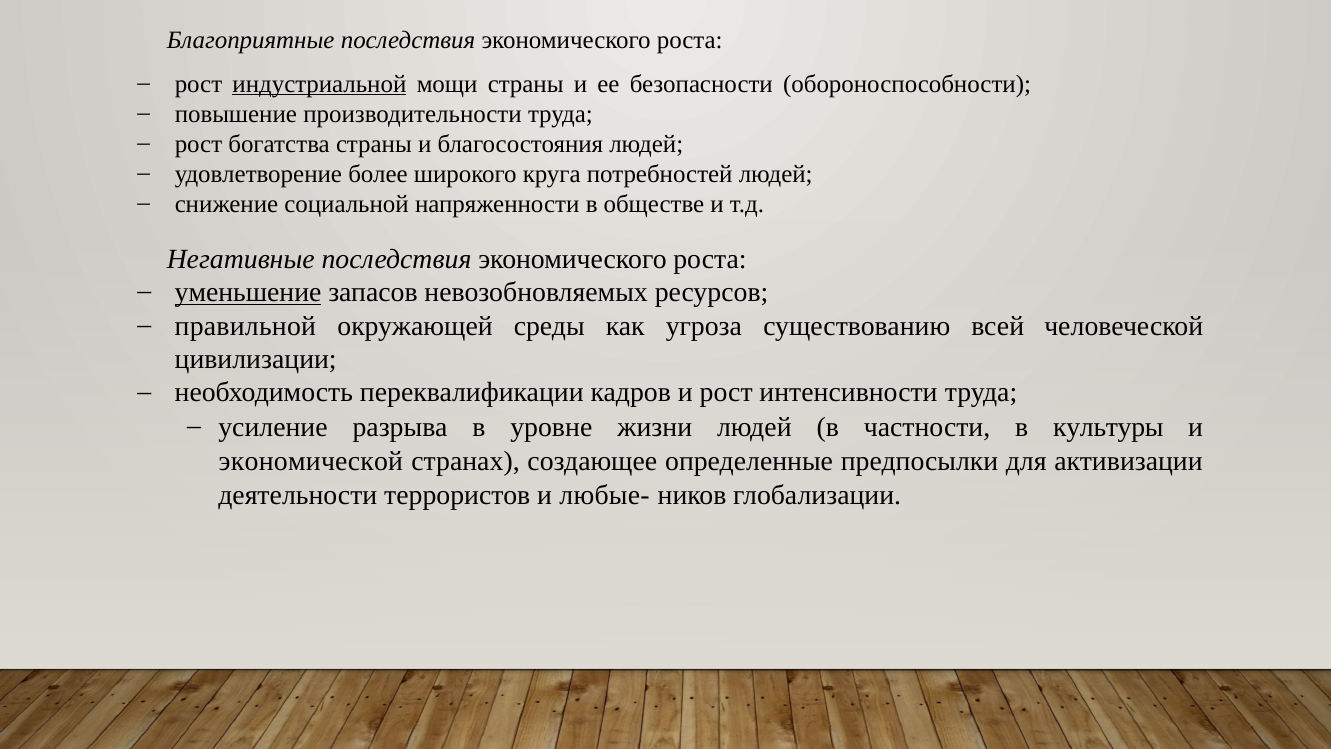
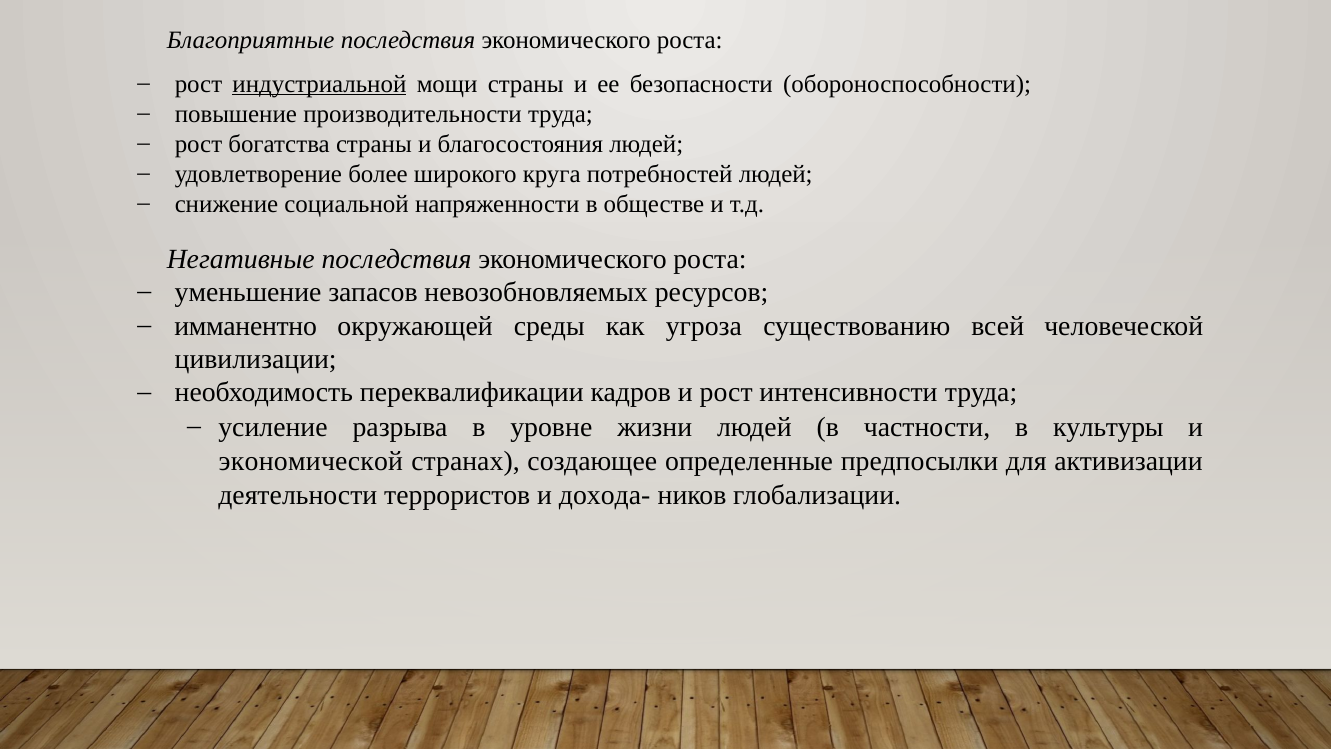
уменьшение underline: present -> none (248, 292)
правильной: правильной -> имманентно (246, 326)
любые-: любые- -> дохода- (605, 496)
